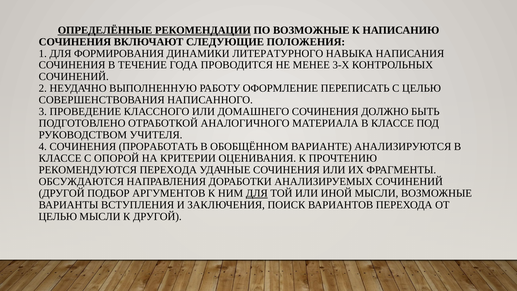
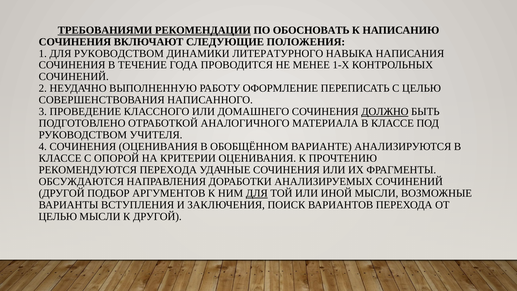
ОПРЕДЕЛЁННЫЕ: ОПРЕДЕЛЁННЫЕ -> ТРЕБОВАНИЯМИ (105, 30)
ПО ВОЗМОЖНЫЕ: ВОЗМОЖНЫЕ -> ОБОСНОВАТЬ (311, 30)
ДЛЯ ФОРМИРОВАНИЯ: ФОРМИРОВАНИЯ -> РУКОВОДСТВОМ (119, 53)
3-Х: 3-Х -> 1-Х (341, 65)
ДОЛЖНО underline: none -> present (385, 112)
СОЧИНЕНИЯ ПРОРАБОТАТЬ: ПРОРАБОТАТЬ -> ОЦЕНИВАНИЯ (158, 147)
